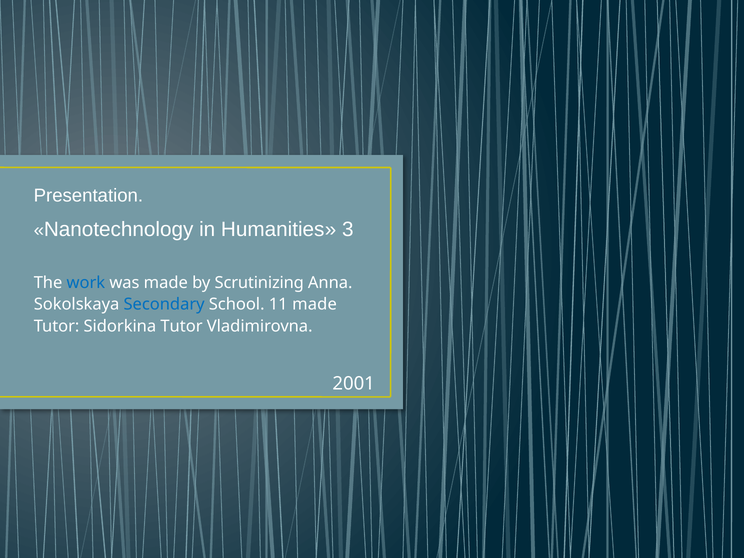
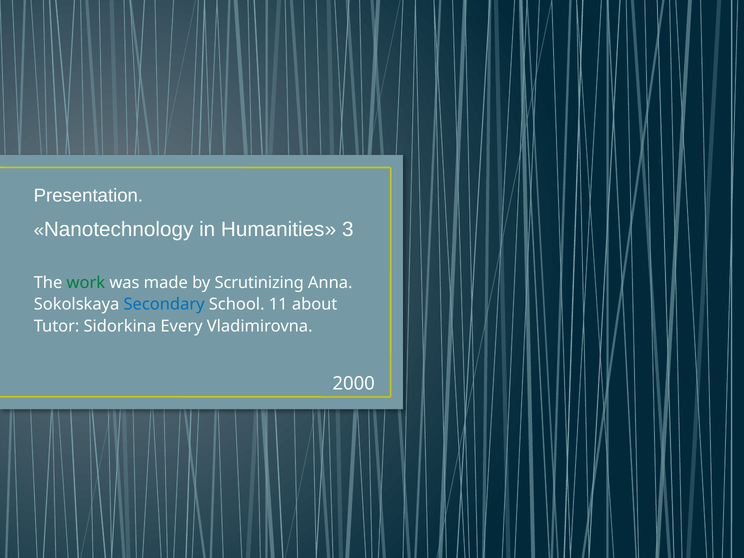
work colour: blue -> green (86, 283)
11 made: made -> about (315, 304)
Sidorkina Tutor: Tutor -> Every (182, 326)
2001: 2001 -> 2000 (354, 384)
